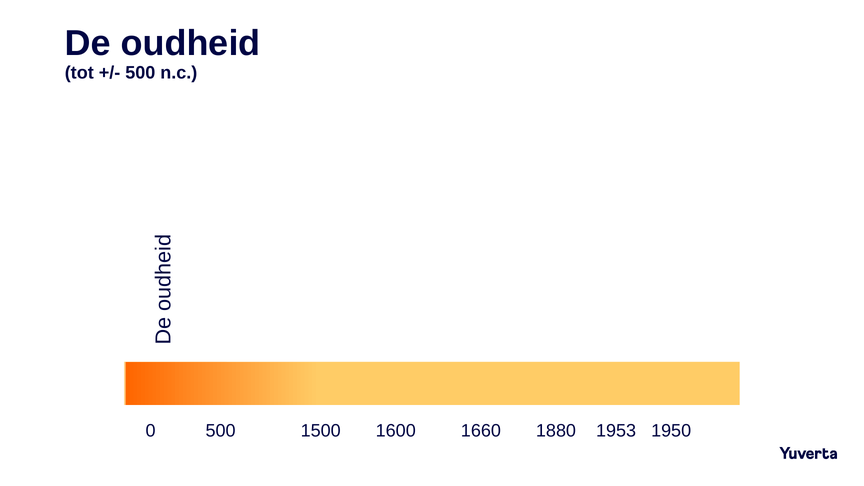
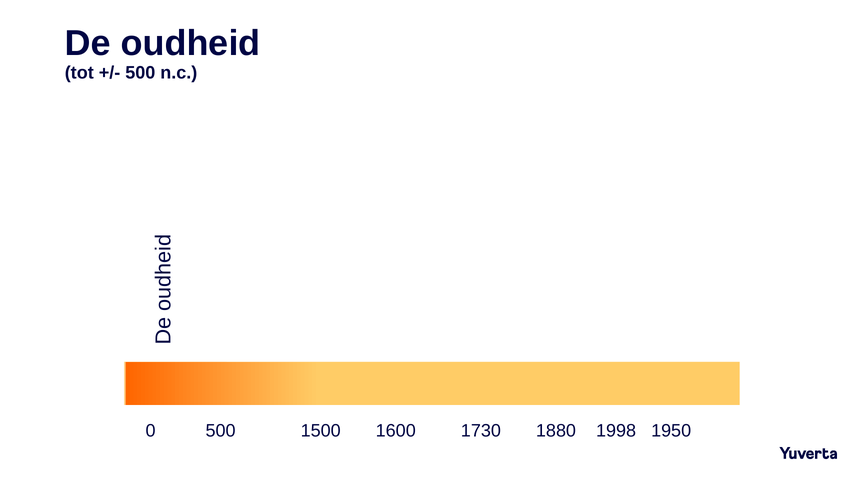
1660: 1660 -> 1730 (481, 431)
1953: 1953 -> 1998 (616, 431)
